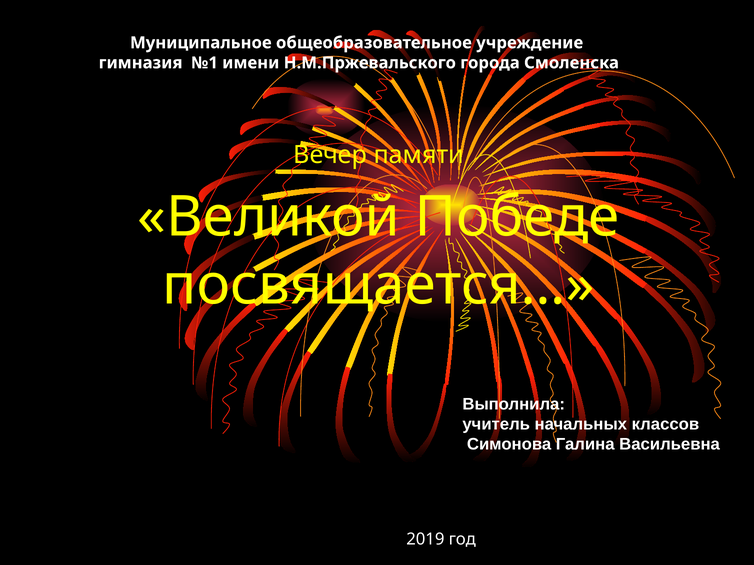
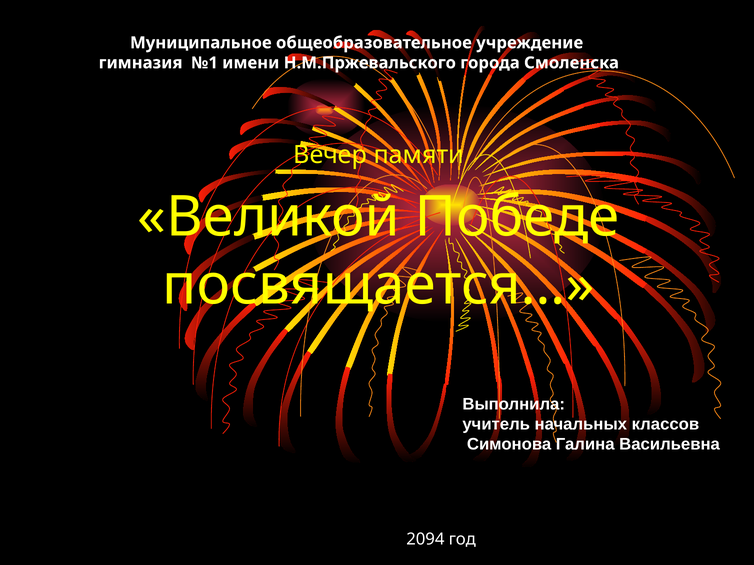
2019: 2019 -> 2094 (425, 539)
